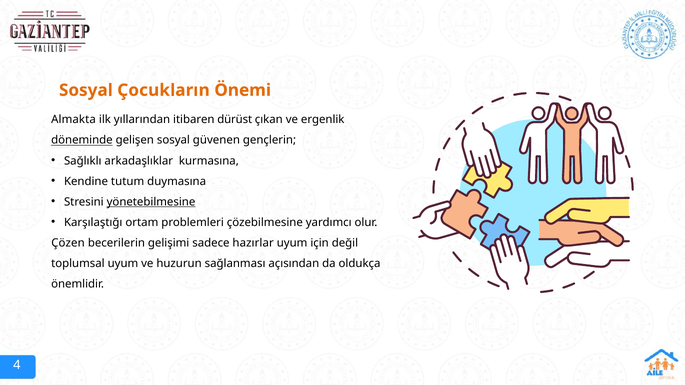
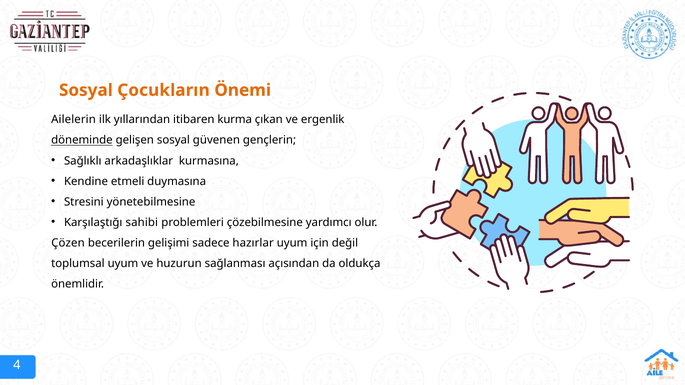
Almakta: Almakta -> Ailelerin (74, 120)
dürüst: dürüst -> kurma (235, 120)
tutum: tutum -> etmeli (128, 181)
yönetebilmesine underline: present -> none (151, 202)
ortam: ortam -> sahibi (142, 223)
